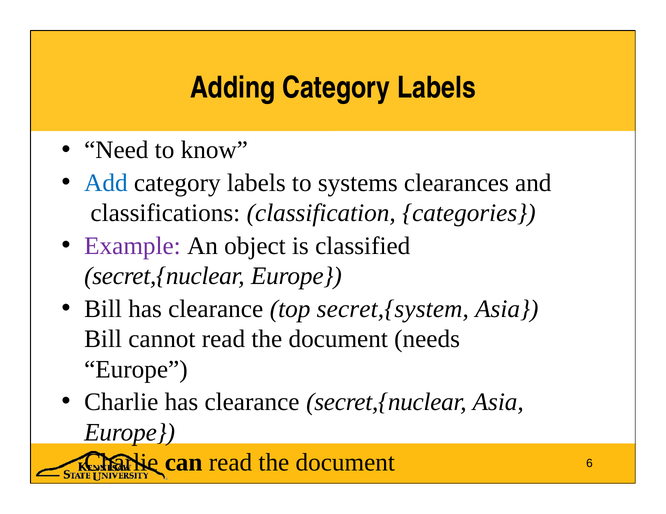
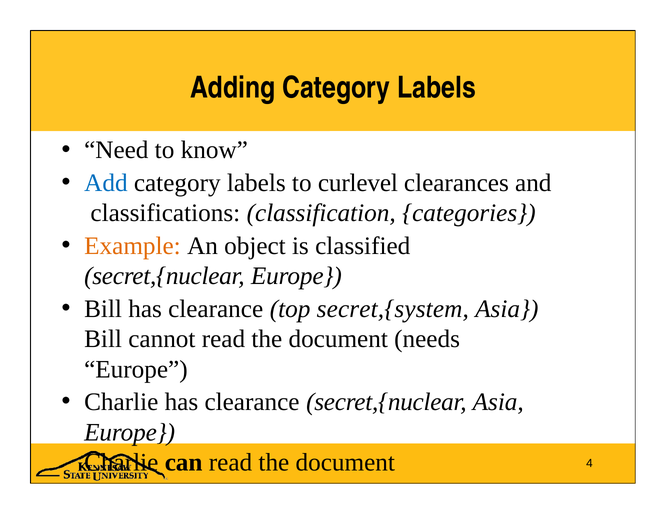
systems: systems -> curlevel (358, 183)
Example colour: purple -> orange (132, 246)
6: 6 -> 4 (589, 464)
